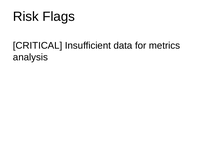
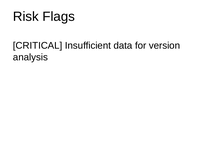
metrics: metrics -> version (164, 46)
